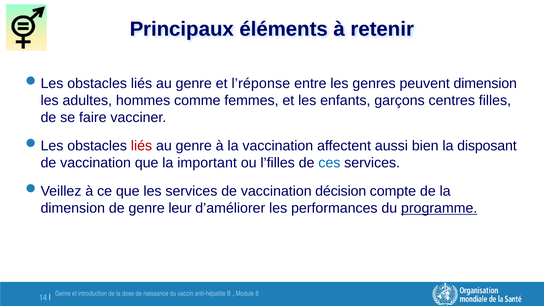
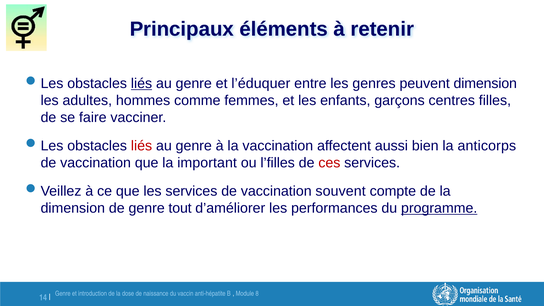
liés underline: none -> present (142, 84)
l’réponse: l’réponse -> l’éduquer (261, 84)
disposant: disposant -> anticorps (487, 146)
ces colour: blue -> red (329, 163)
décision: décision -> souvent (341, 191)
leur: leur -> tout (180, 208)
